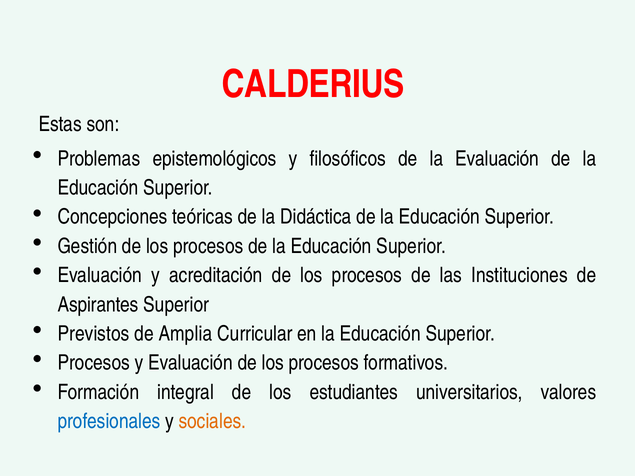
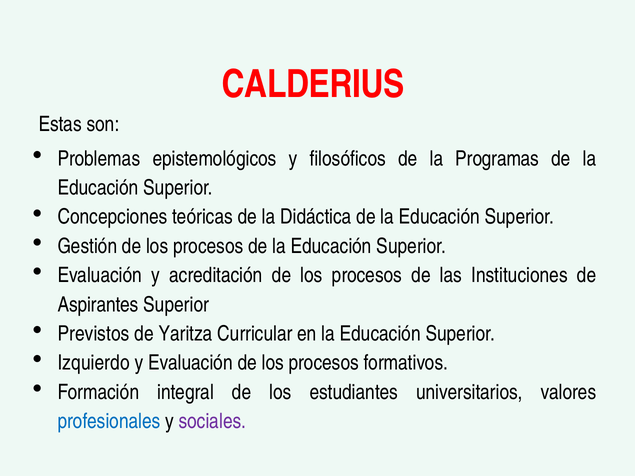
la Evaluación: Evaluación -> Programas (497, 159)
Amplia: Amplia -> Yaritza (186, 334)
Procesos: Procesos -> Izquierdo (94, 363)
sociales colour: orange -> purple (212, 421)
